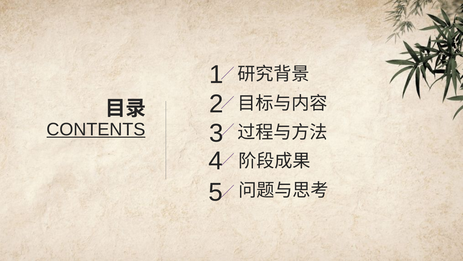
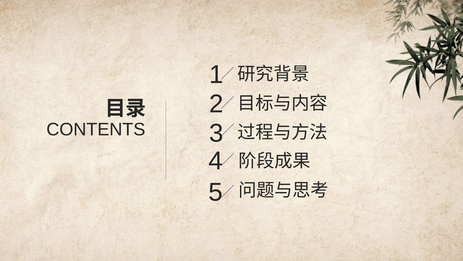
CONTENTS underline: present -> none (96, 129)
